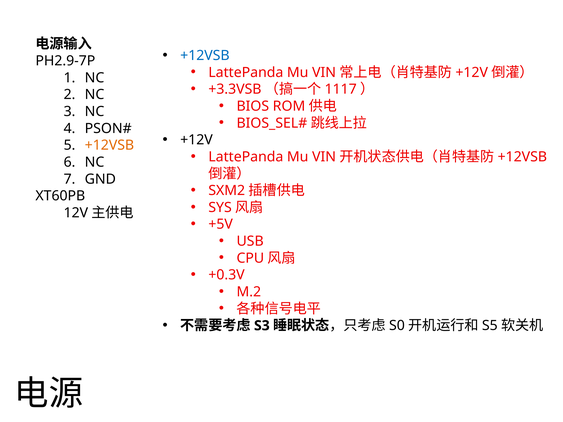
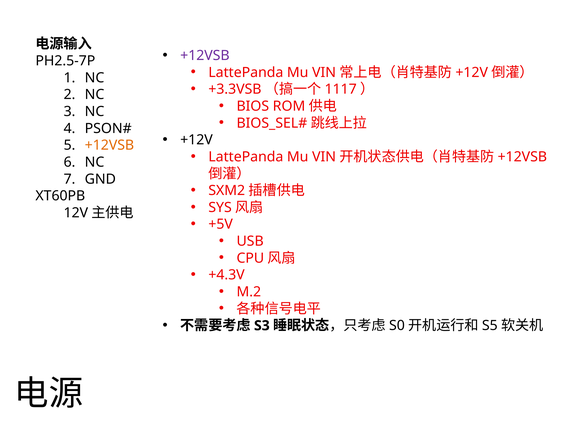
+12VSB colour: blue -> purple (205, 56)
PH2.9-7P: PH2.9-7P -> PH2.5-7P (65, 61)
+0.3V: +0.3V -> +4.3V (227, 275)
